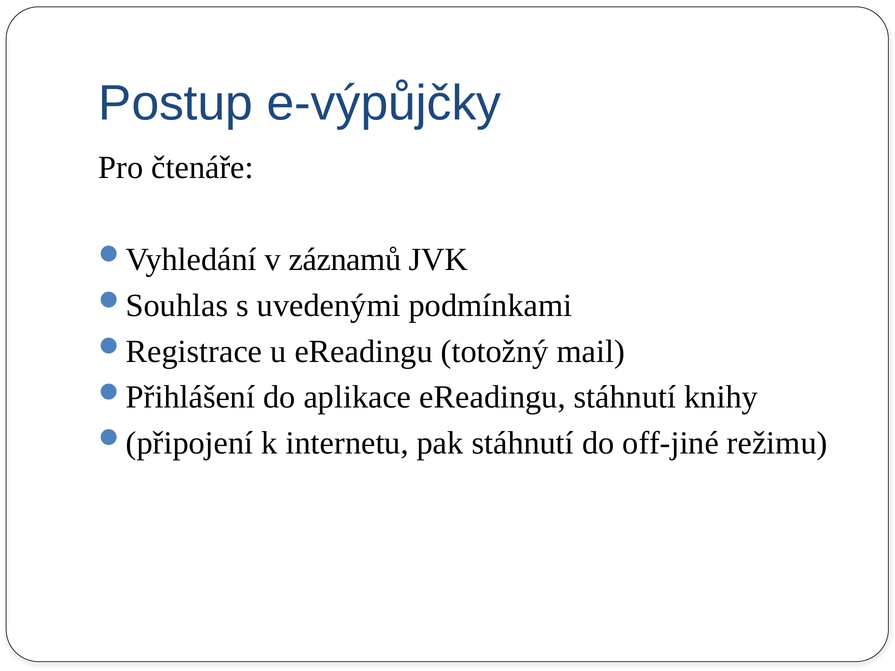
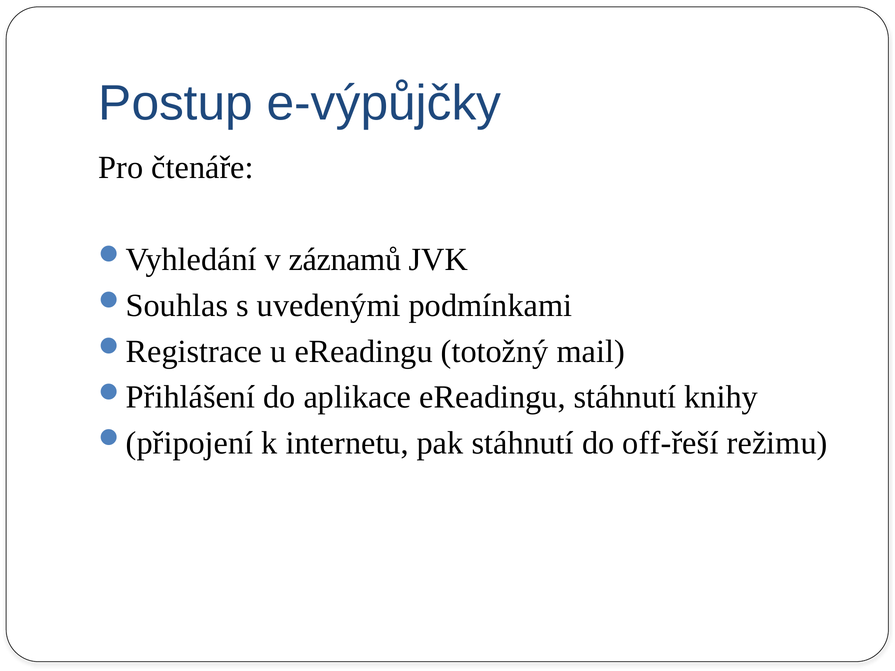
off-jiné: off-jiné -> off-řeší (671, 443)
